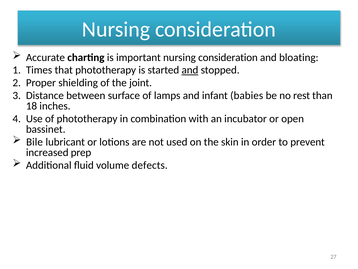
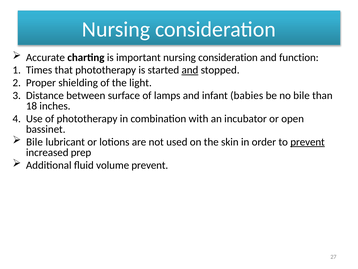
bloating: bloating -> function (299, 57)
joint: joint -> light (140, 83)
no rest: rest -> bile (302, 95)
prevent underline: none -> present (308, 142)
volume defects: defects -> prevent (150, 165)
